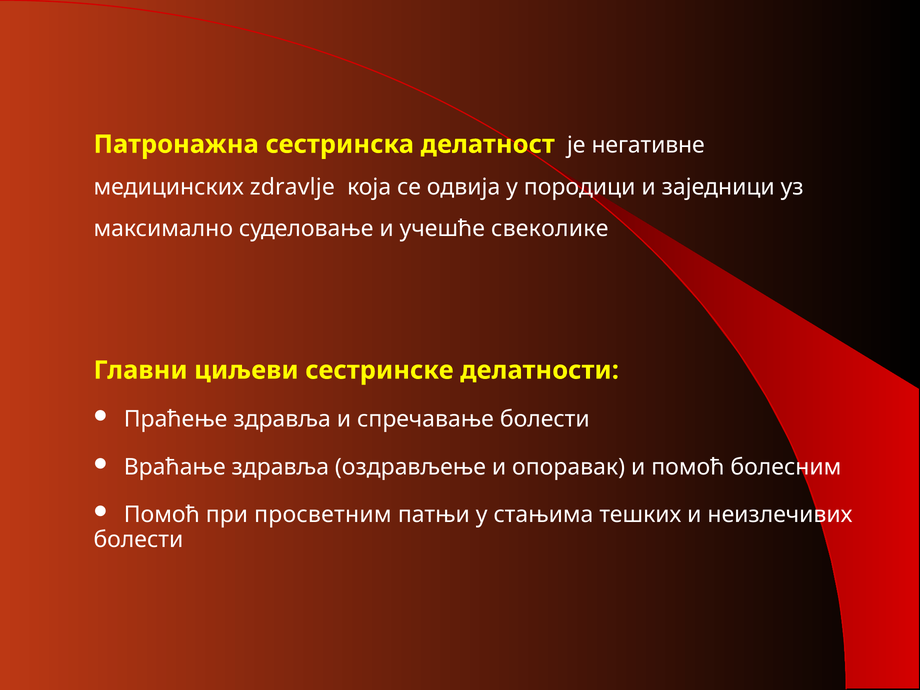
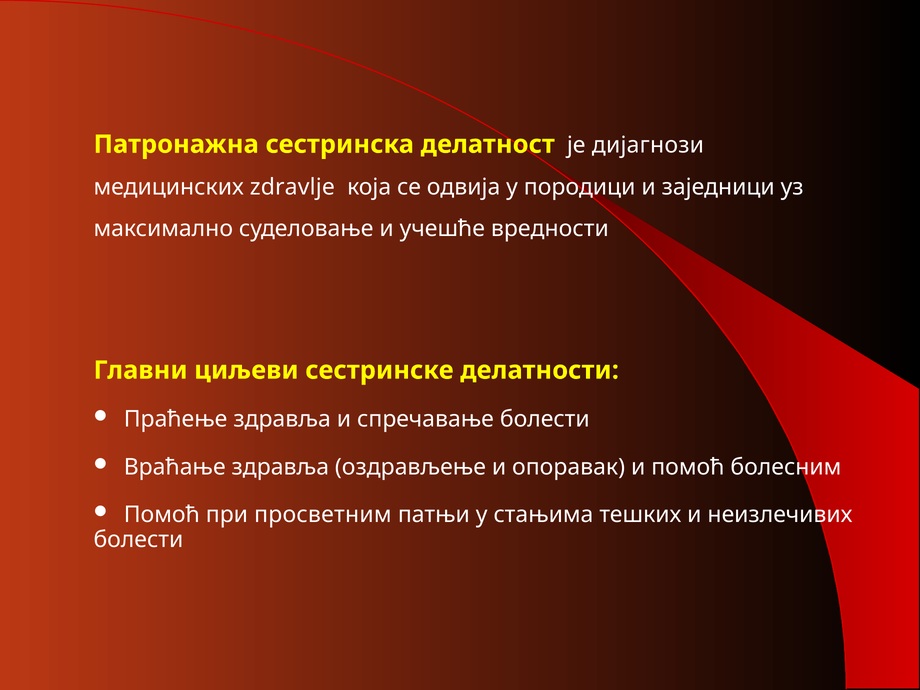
негативне: негативне -> дијагнози (648, 145)
свеколике: свеколике -> вредности (550, 229)
